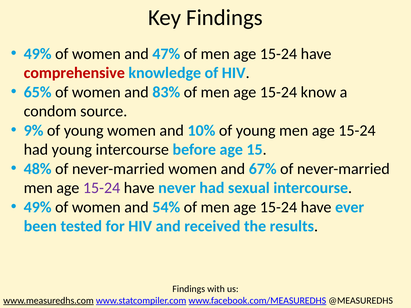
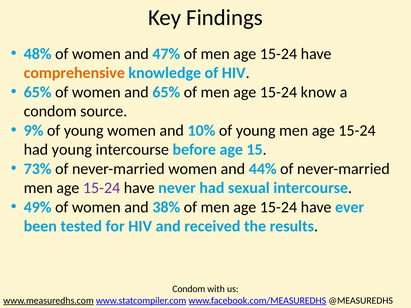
49%: 49% -> 48% (38, 54)
comprehensive colour: red -> orange (74, 73)
and 83%: 83% -> 65% (166, 92)
48%: 48% -> 73% (38, 169)
67%: 67% -> 44% (263, 169)
54%: 54% -> 38% (166, 207)
Findings: Findings -> Condom (189, 289)
